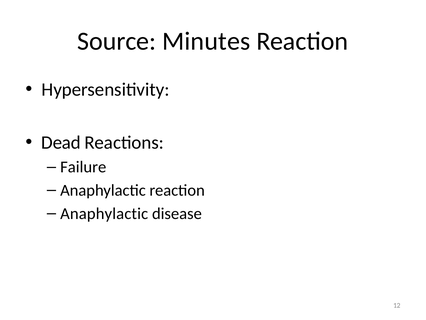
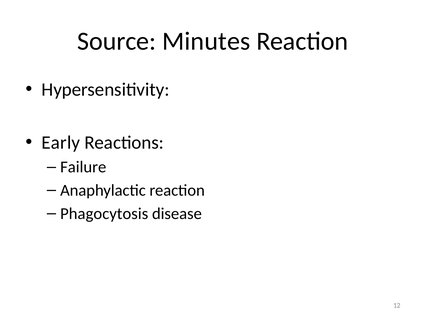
Dead: Dead -> Early (61, 142)
Anaphylactic: Anaphylactic -> Phagocytosis (104, 213)
